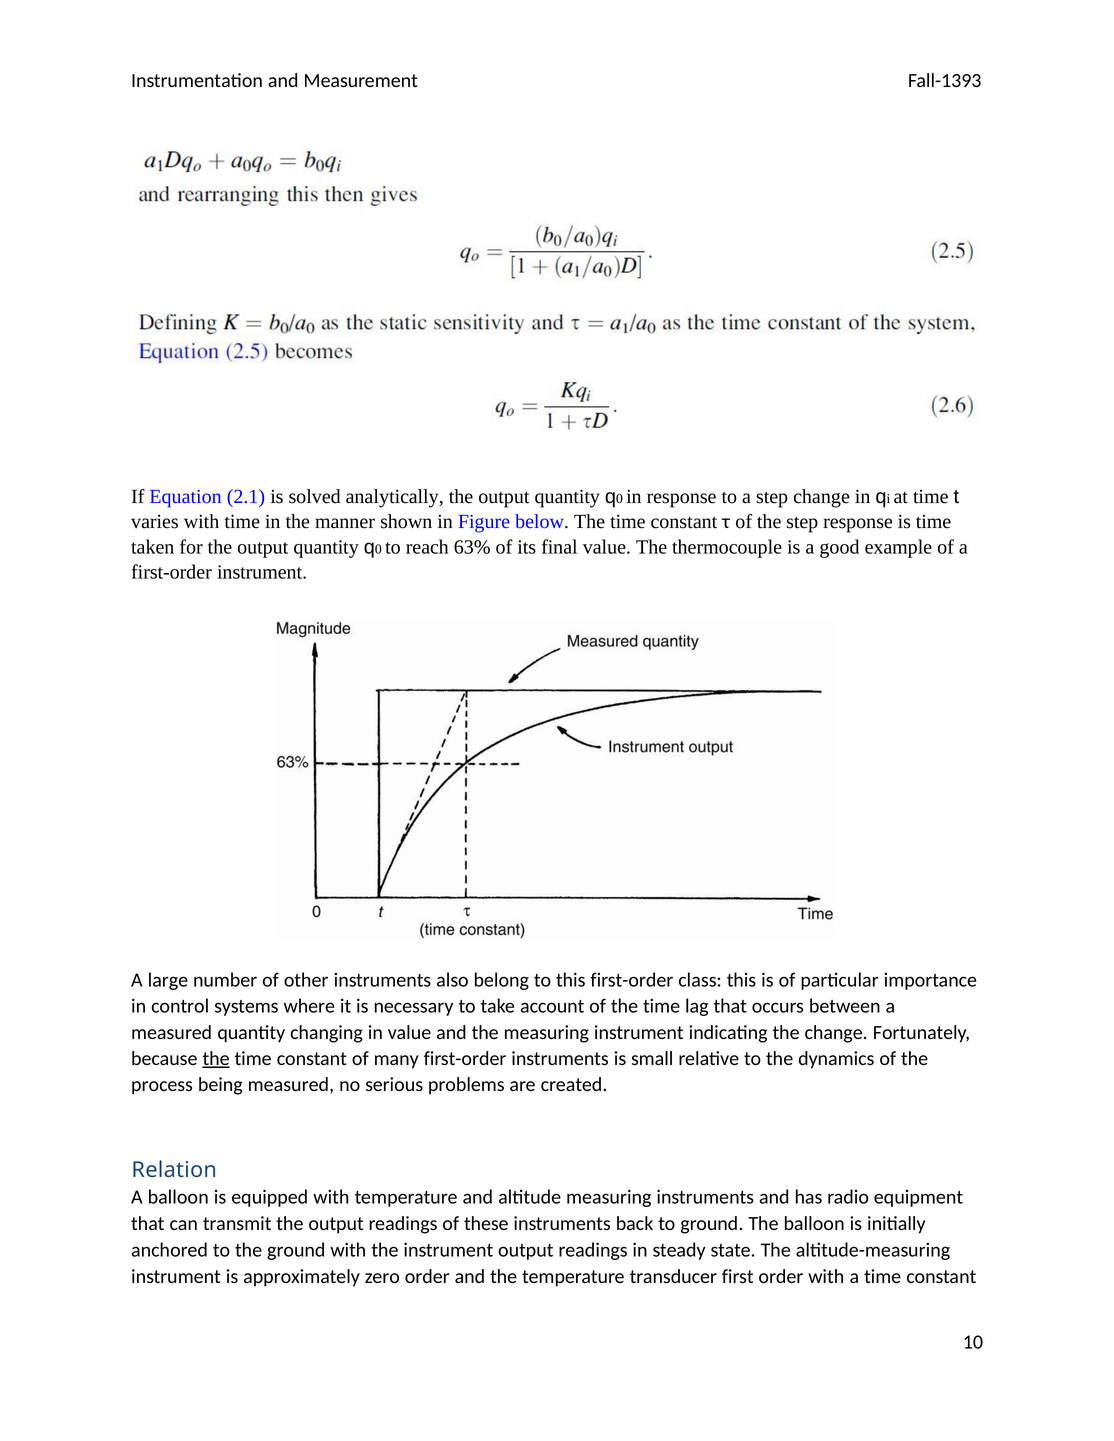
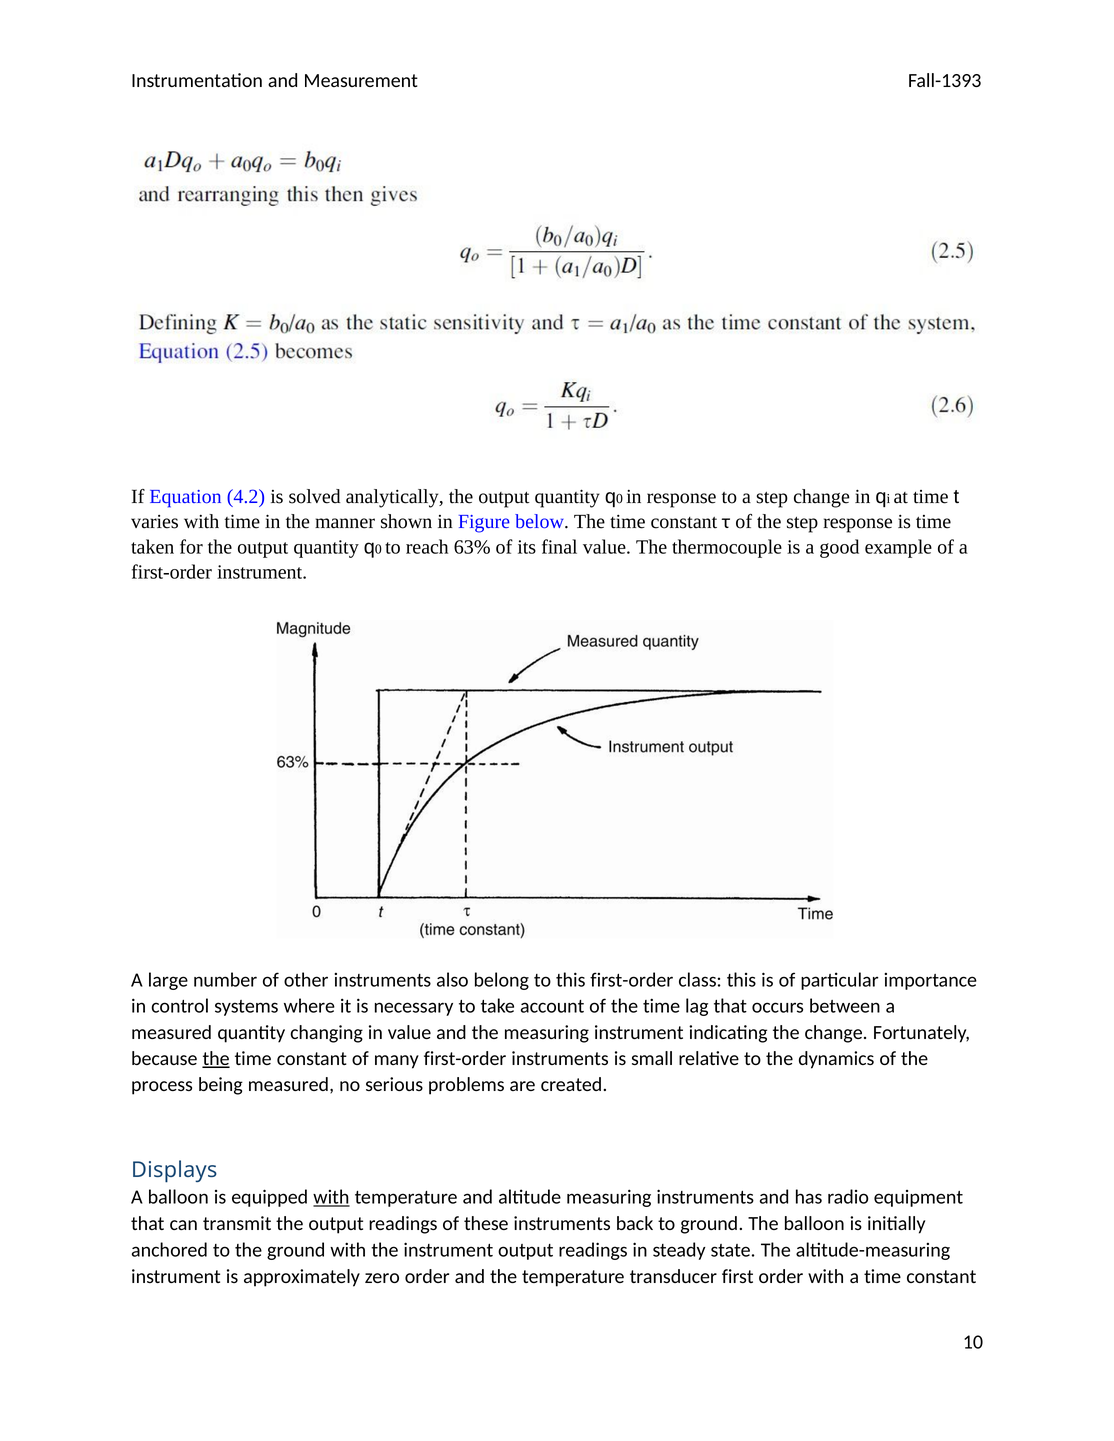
2.1: 2.1 -> 4.2 (246, 497)
Relation: Relation -> Displays (174, 1170)
with underline: none -> present (331, 1198)
